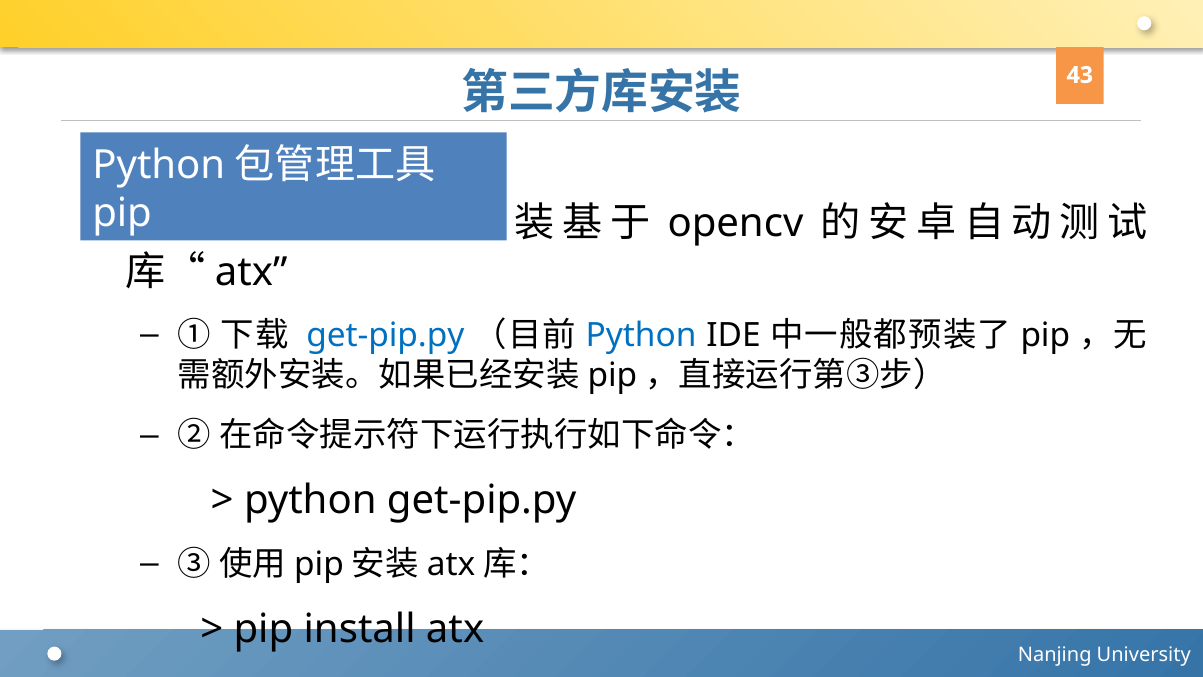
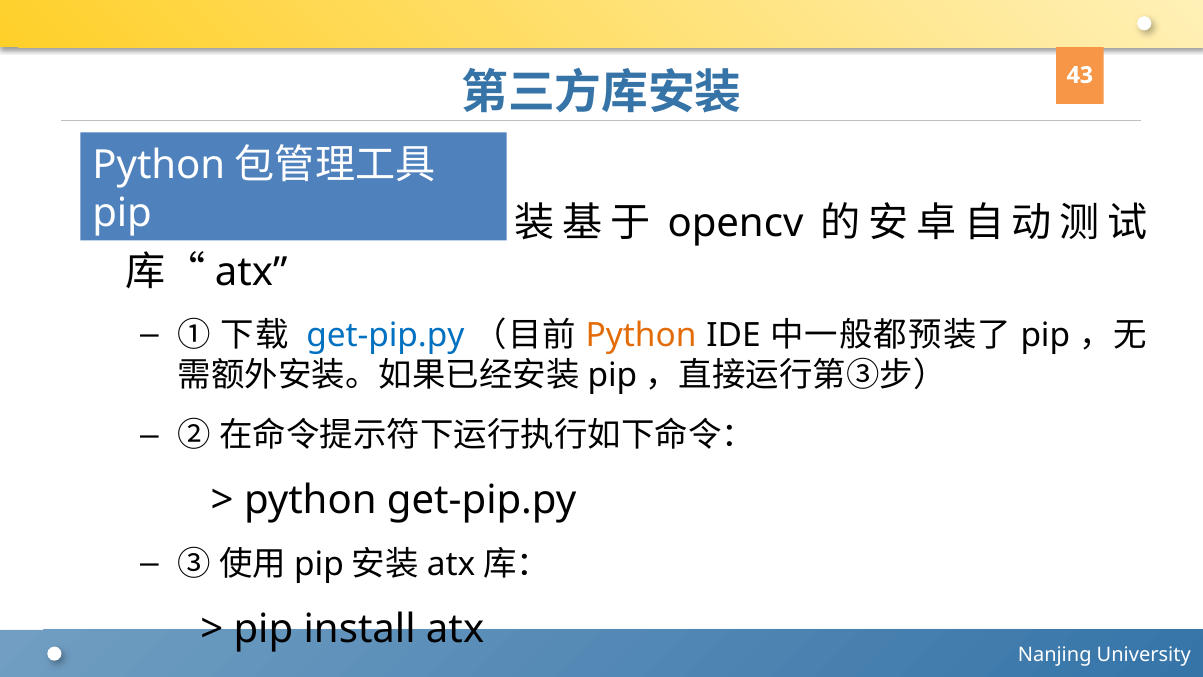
Python colour: blue -> orange (641, 335)
